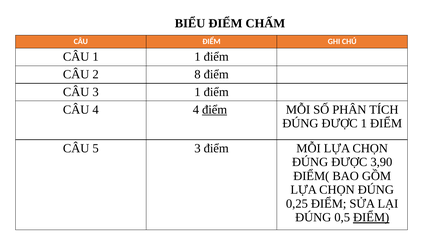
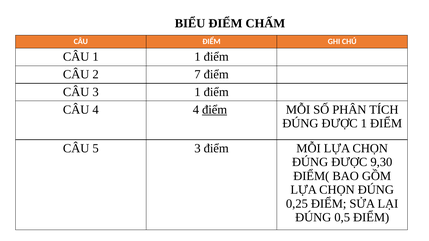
8: 8 -> 7 (197, 74)
3,90: 3,90 -> 9,30 (381, 162)
ĐIỂM underline: present -> none (371, 218)
